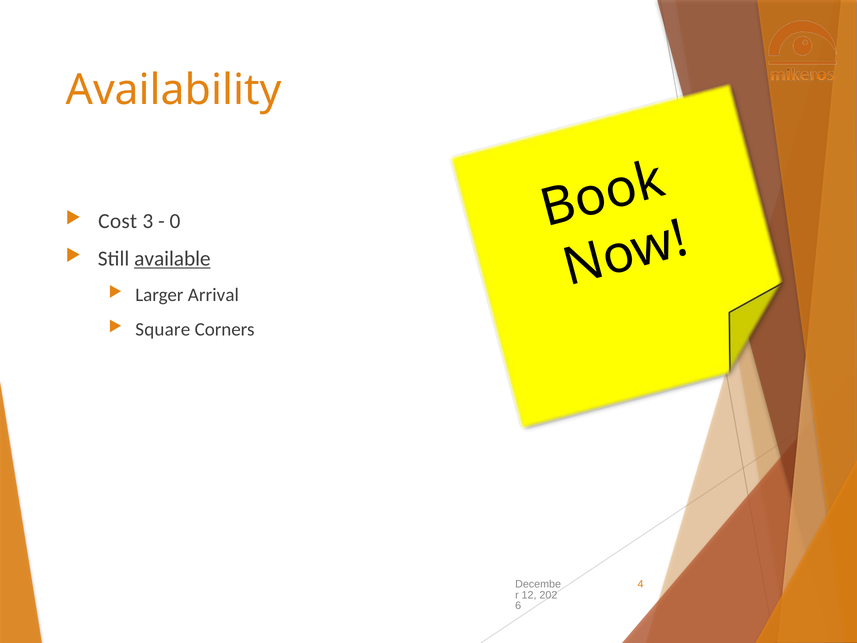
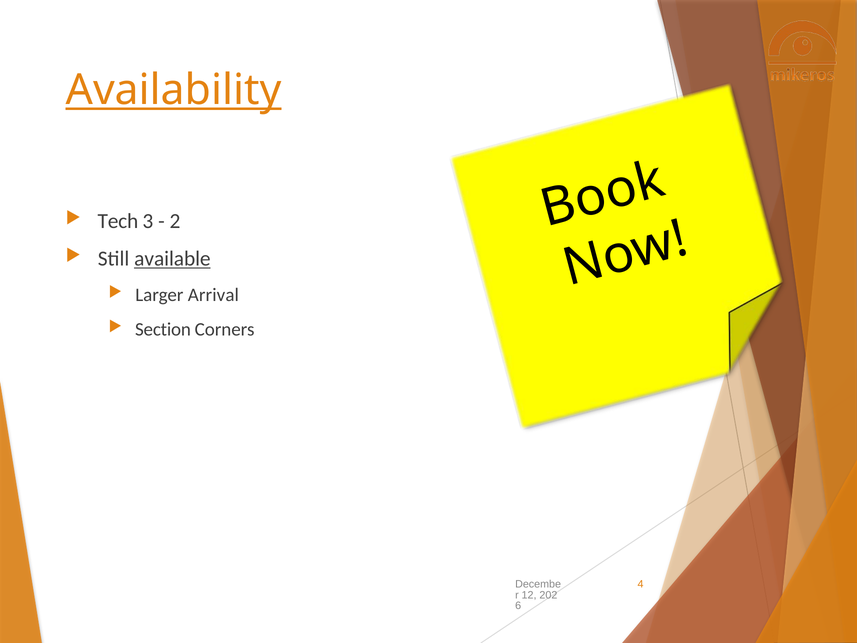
Availability underline: none -> present (174, 90)
Cost: Cost -> Tech (118, 221)
0: 0 -> 2 (175, 221)
Square: Square -> Section (163, 330)
